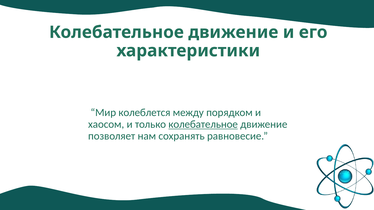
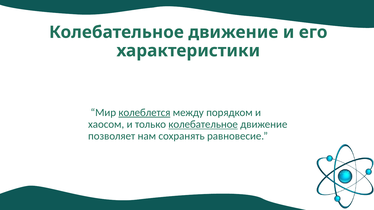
колеблется underline: none -> present (144, 113)
